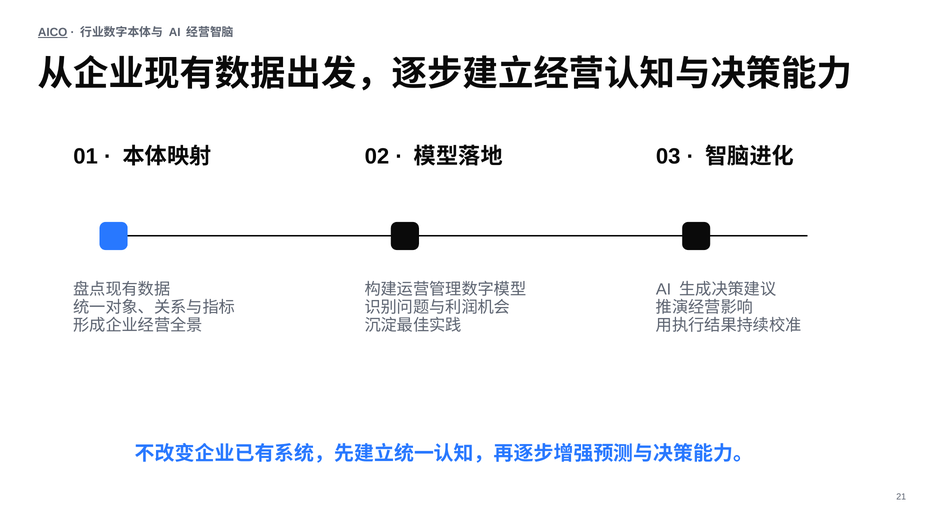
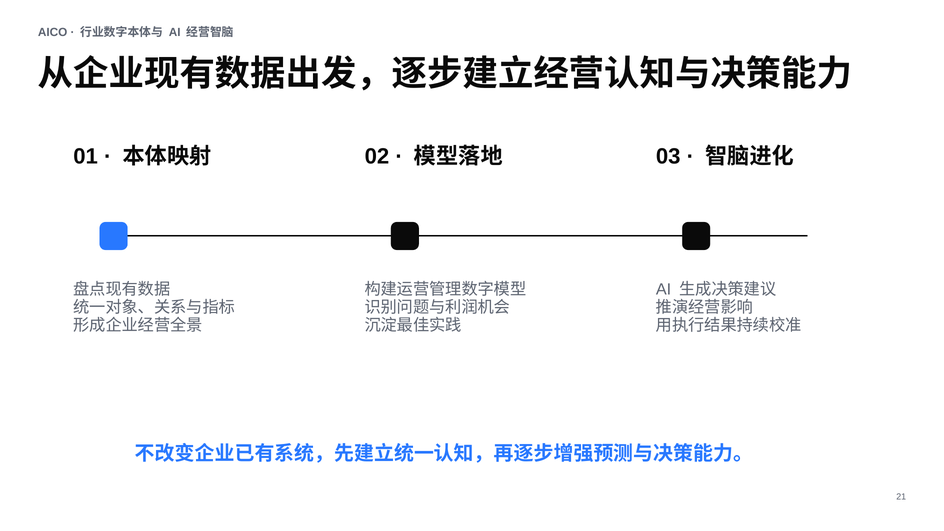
AICO underline: present -> none (53, 32)
